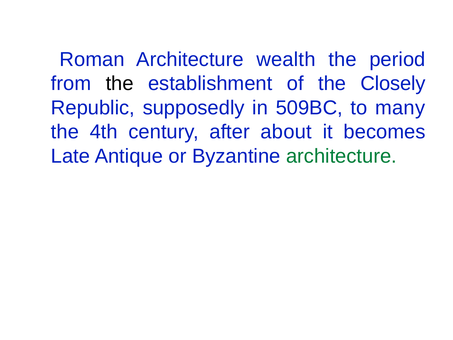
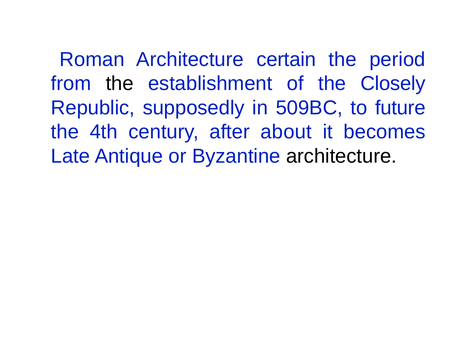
wealth: wealth -> certain (286, 59)
many: many -> future (400, 108)
architecture colour: green -> black (341, 156)
